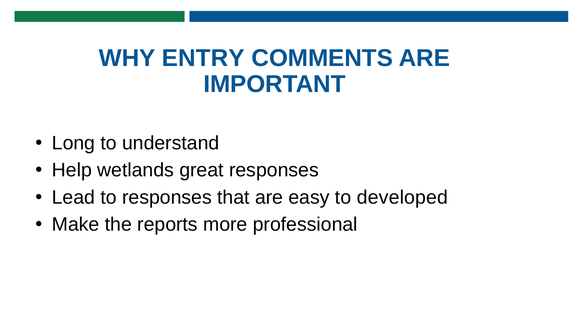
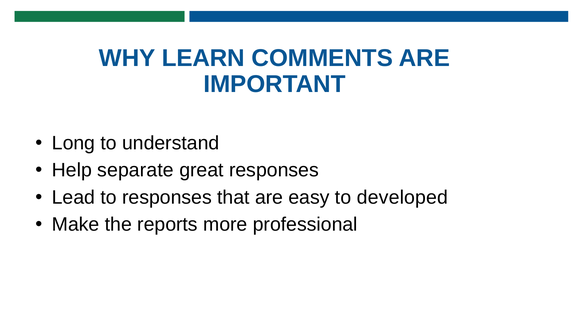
ENTRY: ENTRY -> LEARN (203, 58)
wetlands: wetlands -> separate (136, 170)
